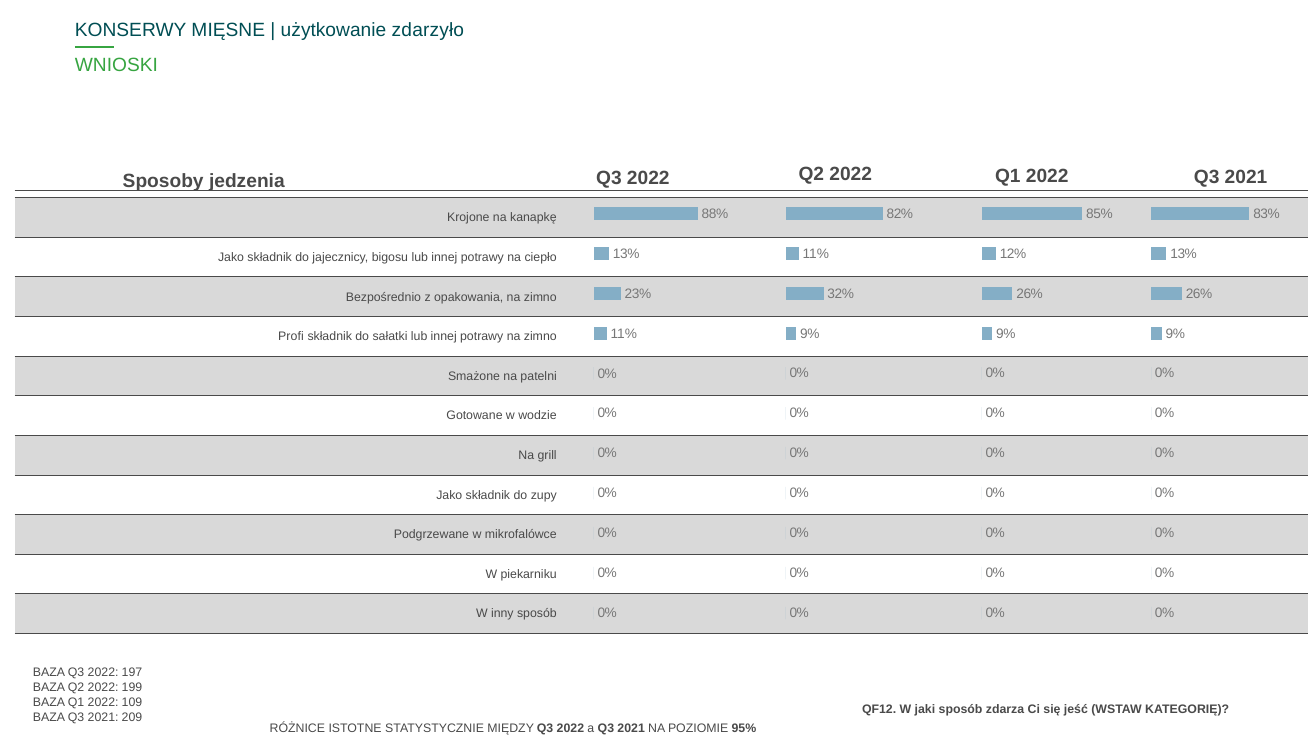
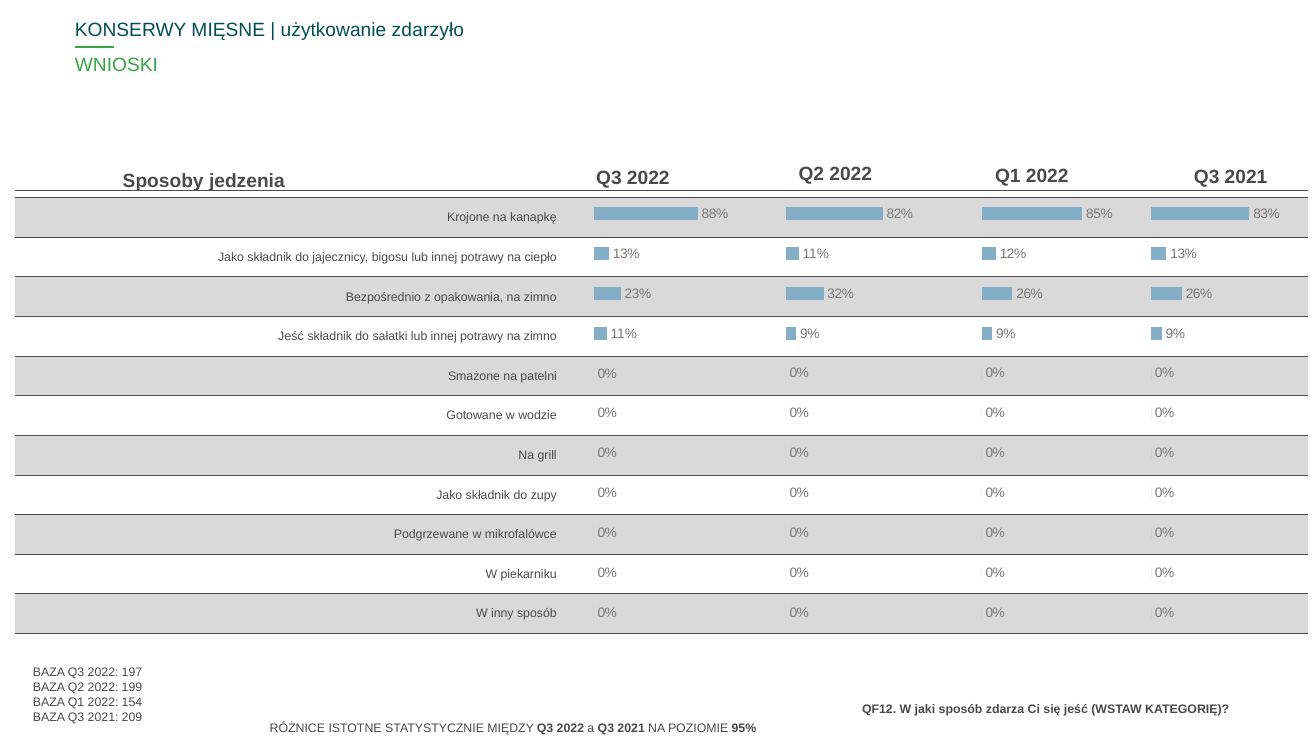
Profi: Profi -> Jeść (291, 337)
109: 109 -> 154 (132, 702)
